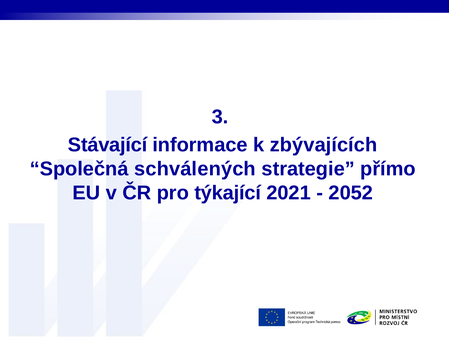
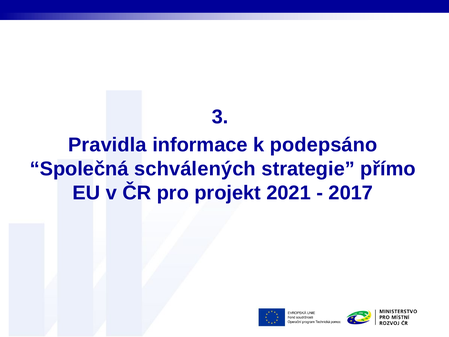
Stávající: Stávající -> Pravidla (107, 145)
zbývajících: zbývajících -> podepsáno (324, 145)
týkající: týkající -> projekt (228, 193)
2052: 2052 -> 2017 (351, 193)
